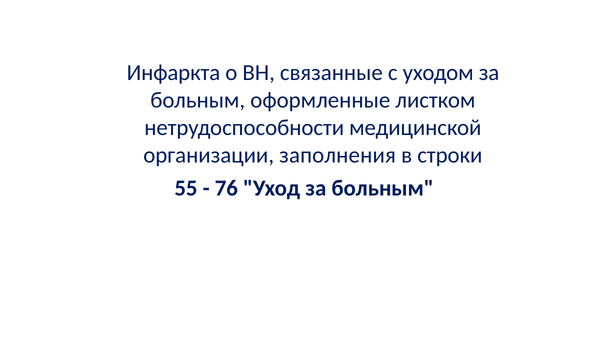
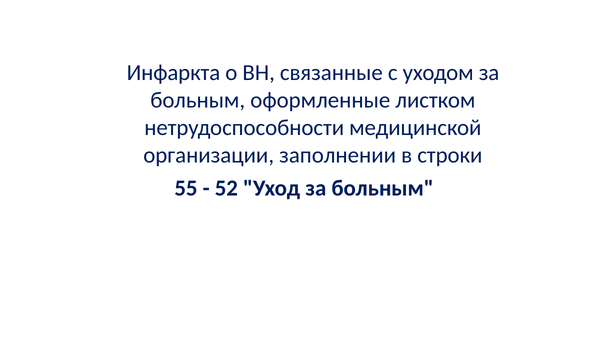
заполнения: заполнения -> заполнении (338, 155)
76: 76 -> 52 (226, 188)
